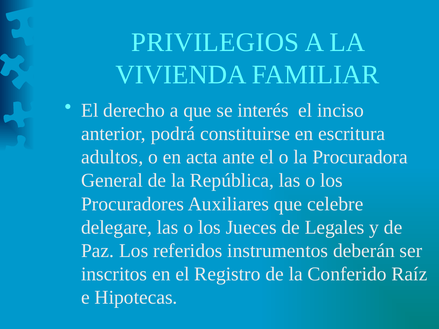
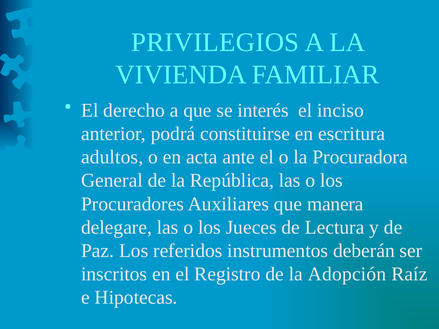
celebre: celebre -> manera (335, 204)
Legales: Legales -> Lectura (335, 227)
Conferido: Conferido -> Adopción (347, 274)
